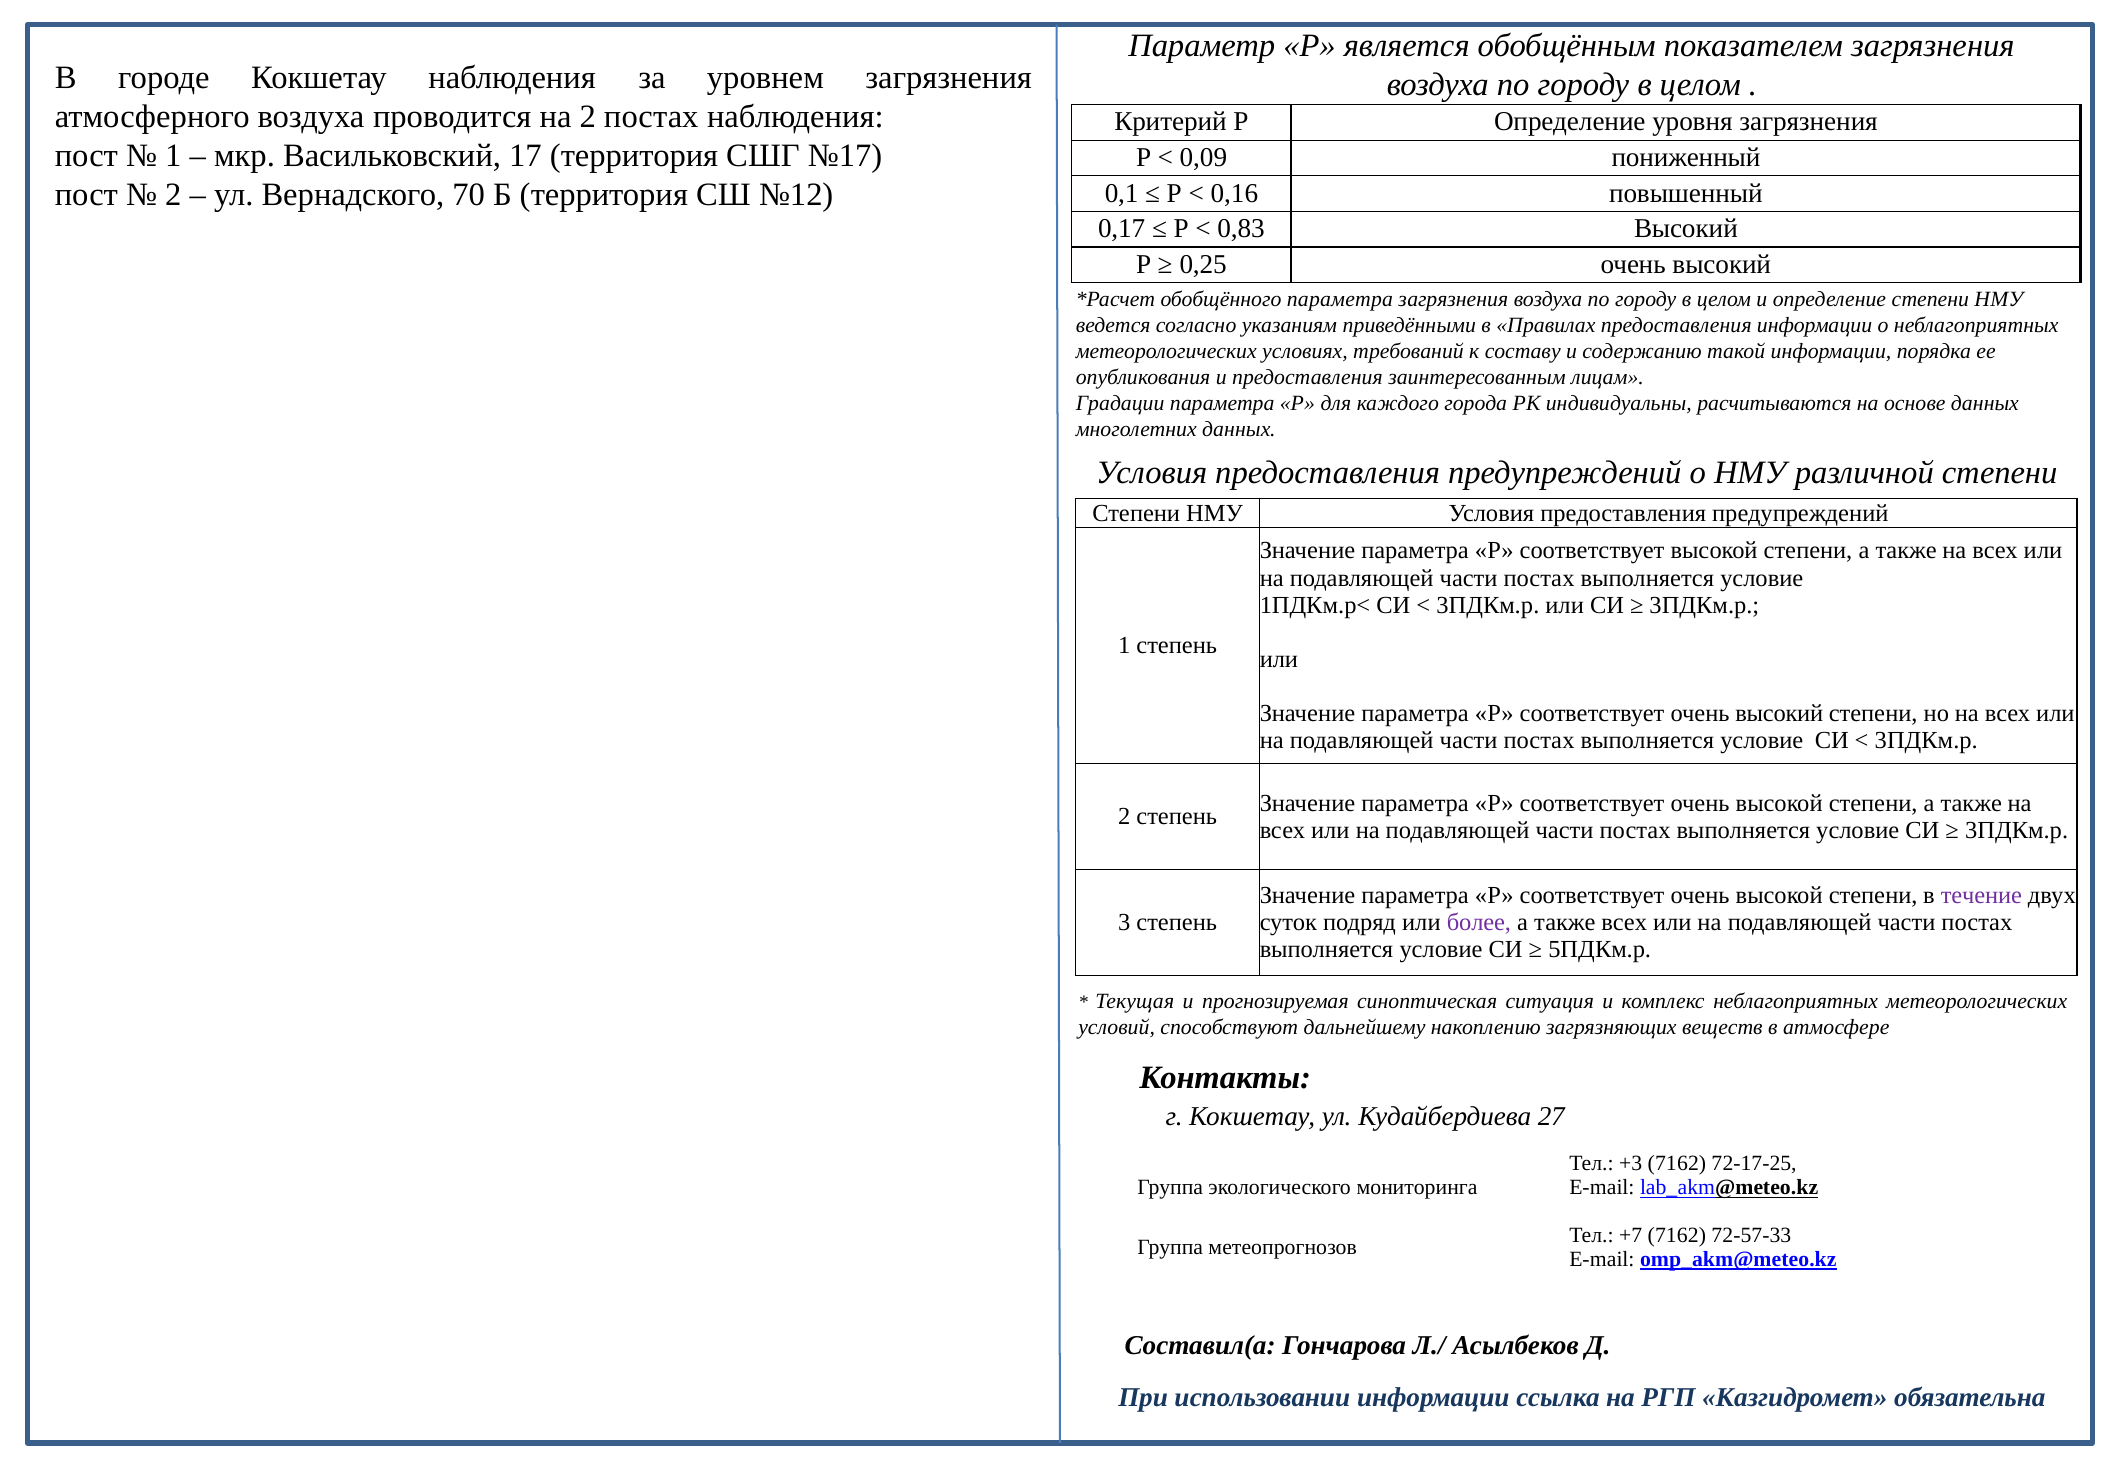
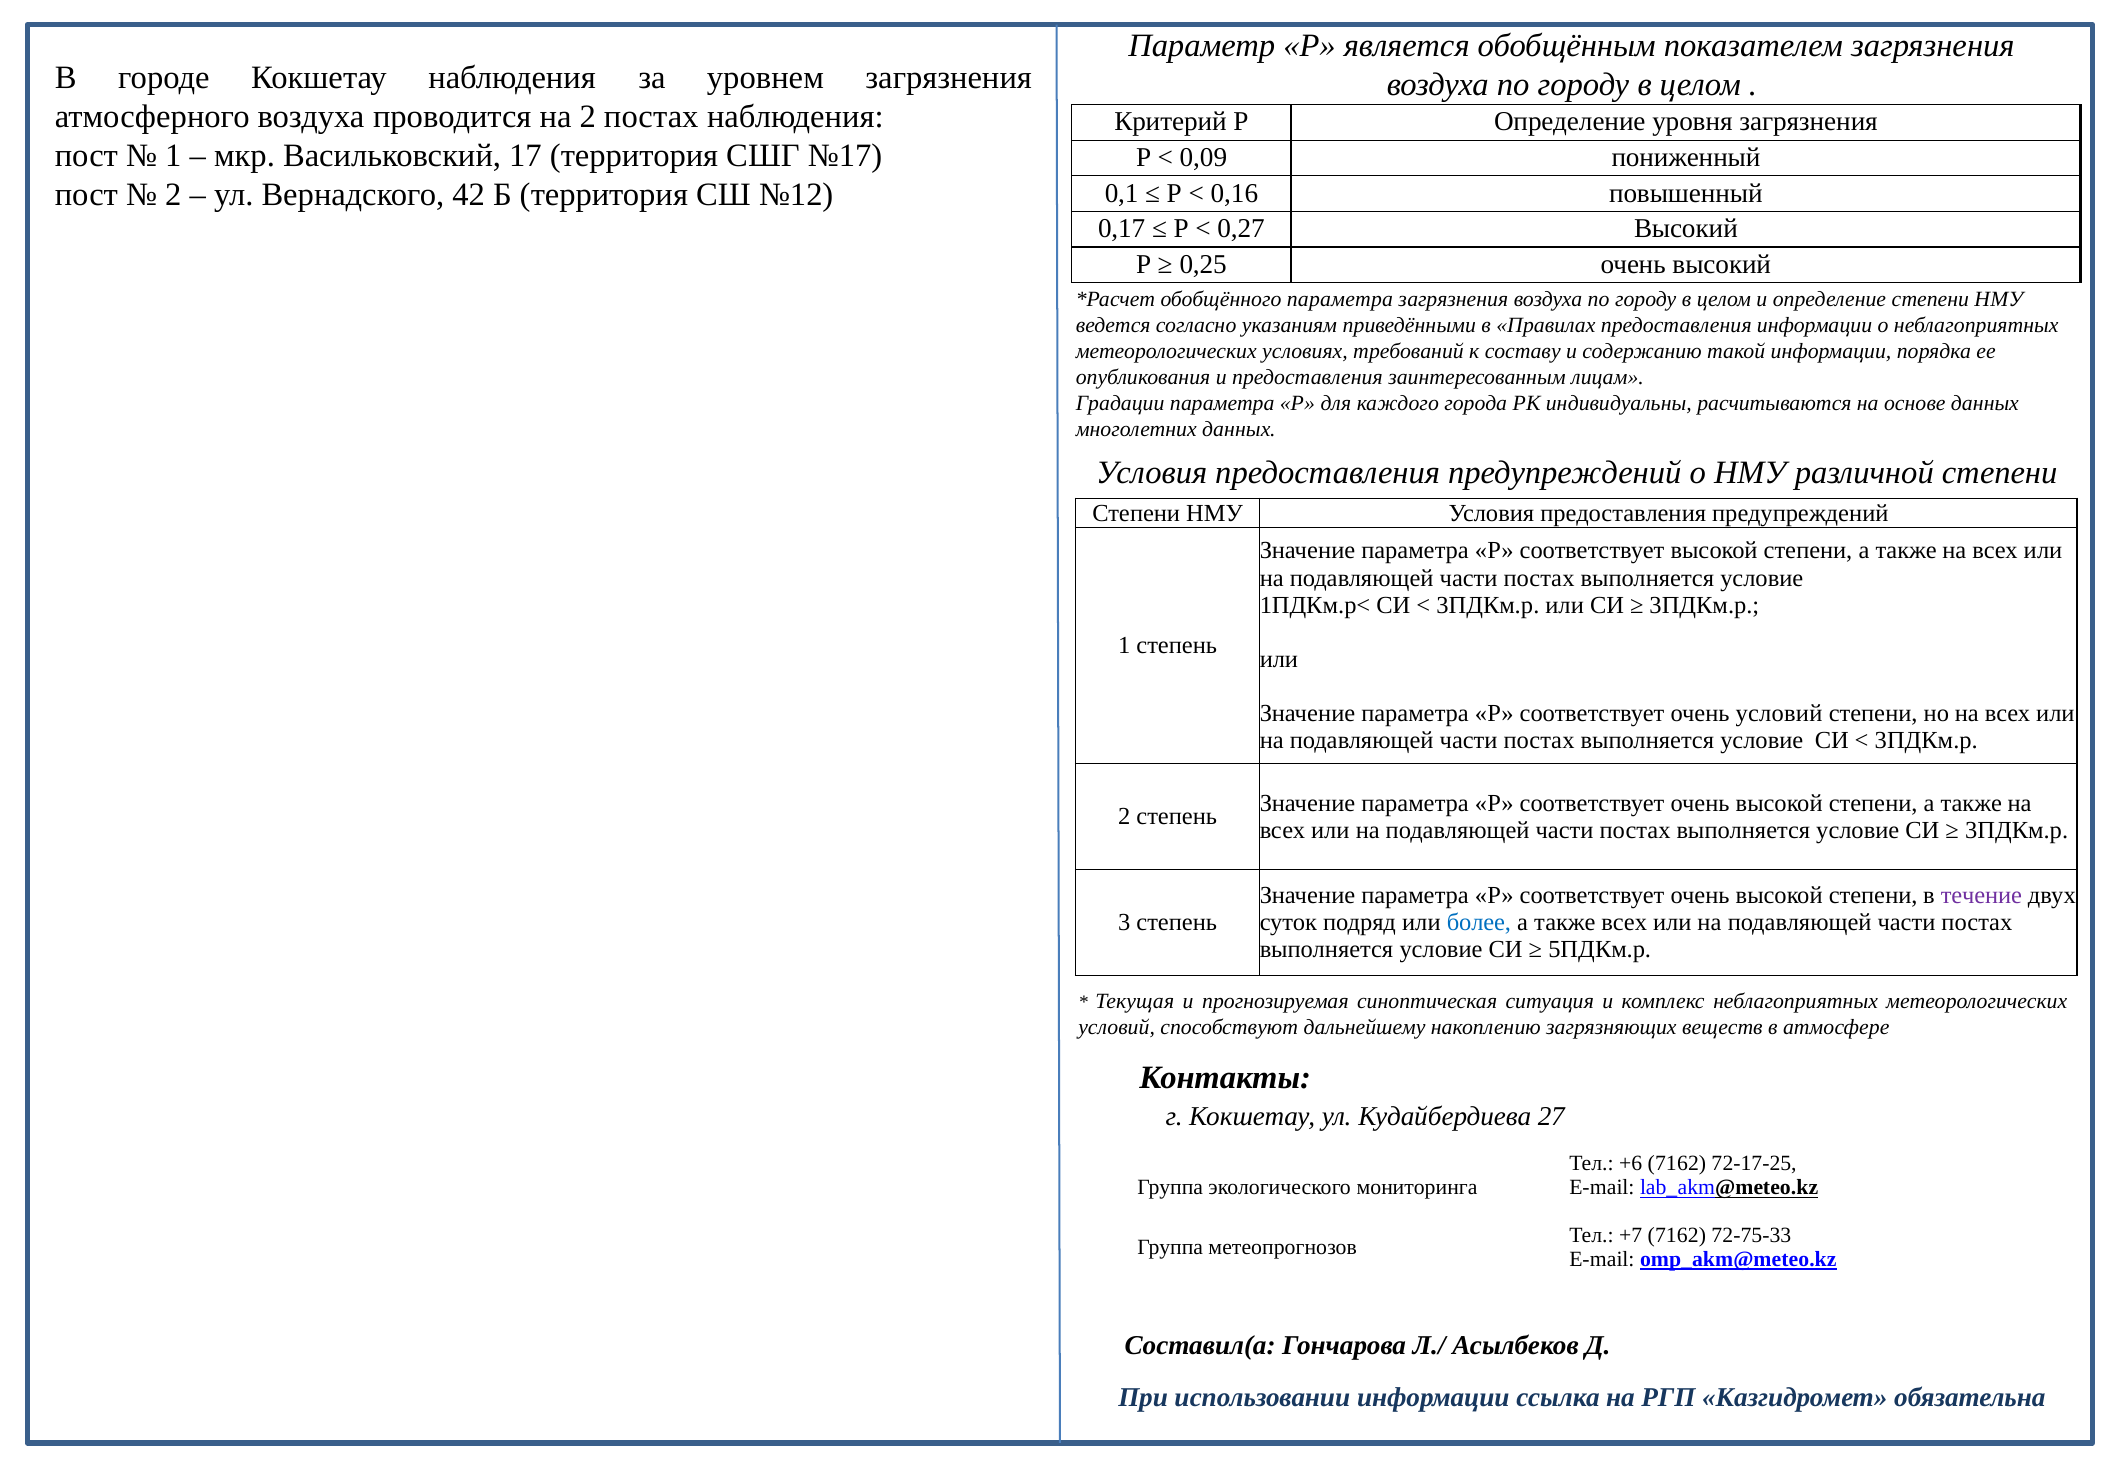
70: 70 -> 42 (469, 195)
0,83: 0,83 -> 0,27 (1241, 229)
соответствует очень высокий: высокий -> условий (1779, 714)
более colour: purple -> blue (1479, 923)
+3: +3 -> +6 (1631, 1163)
72-57-33: 72-57-33 -> 72-75-33 (1751, 1235)
